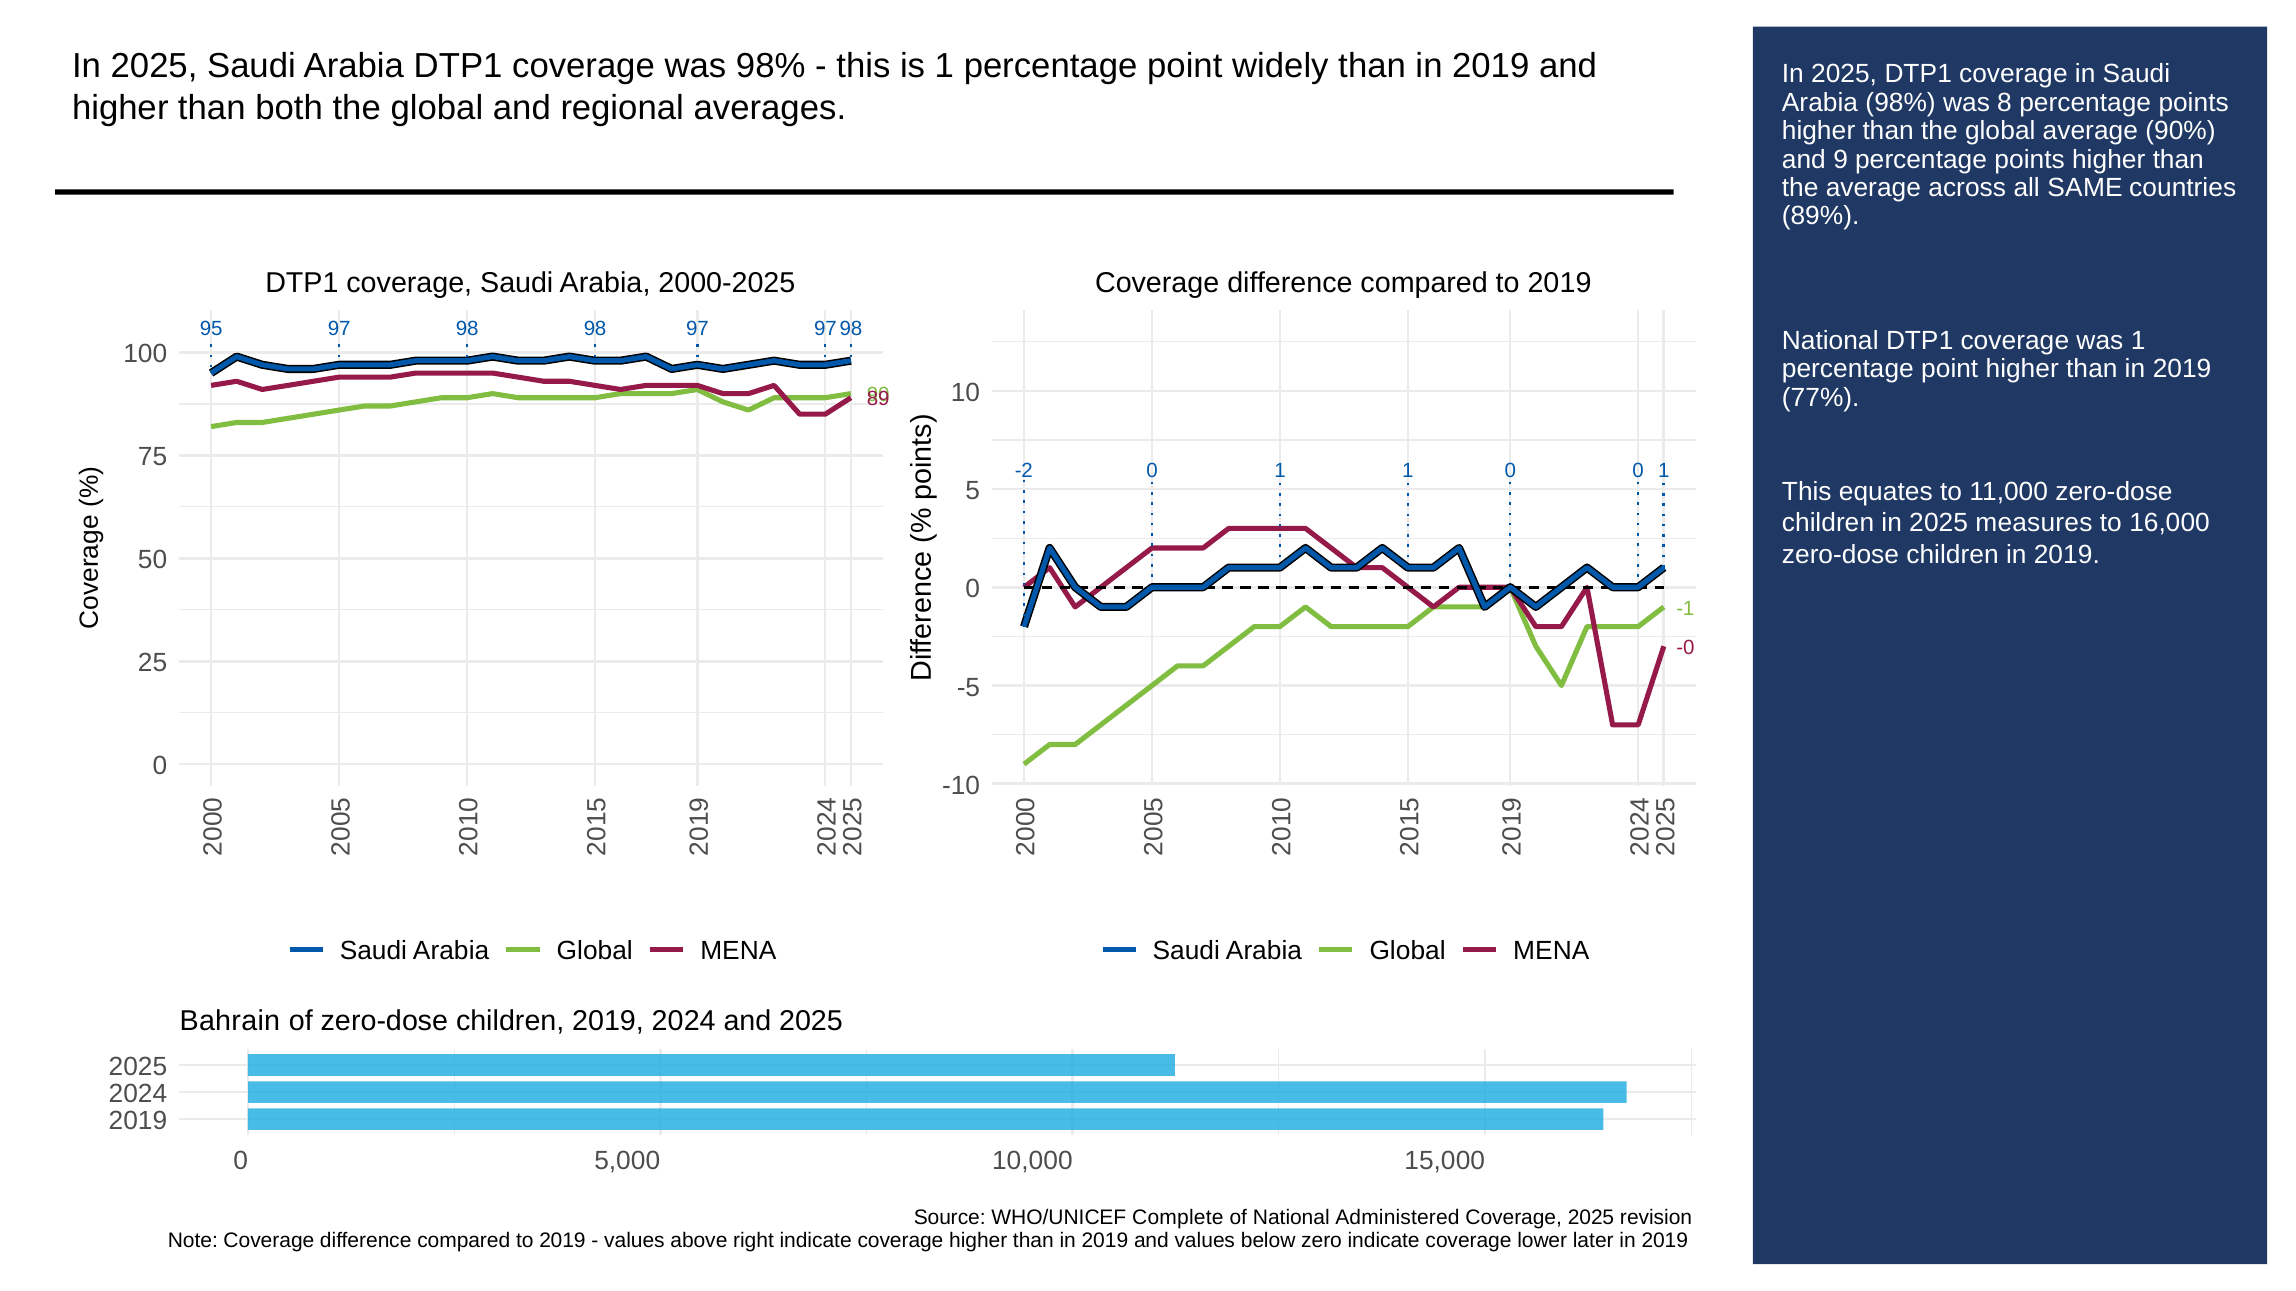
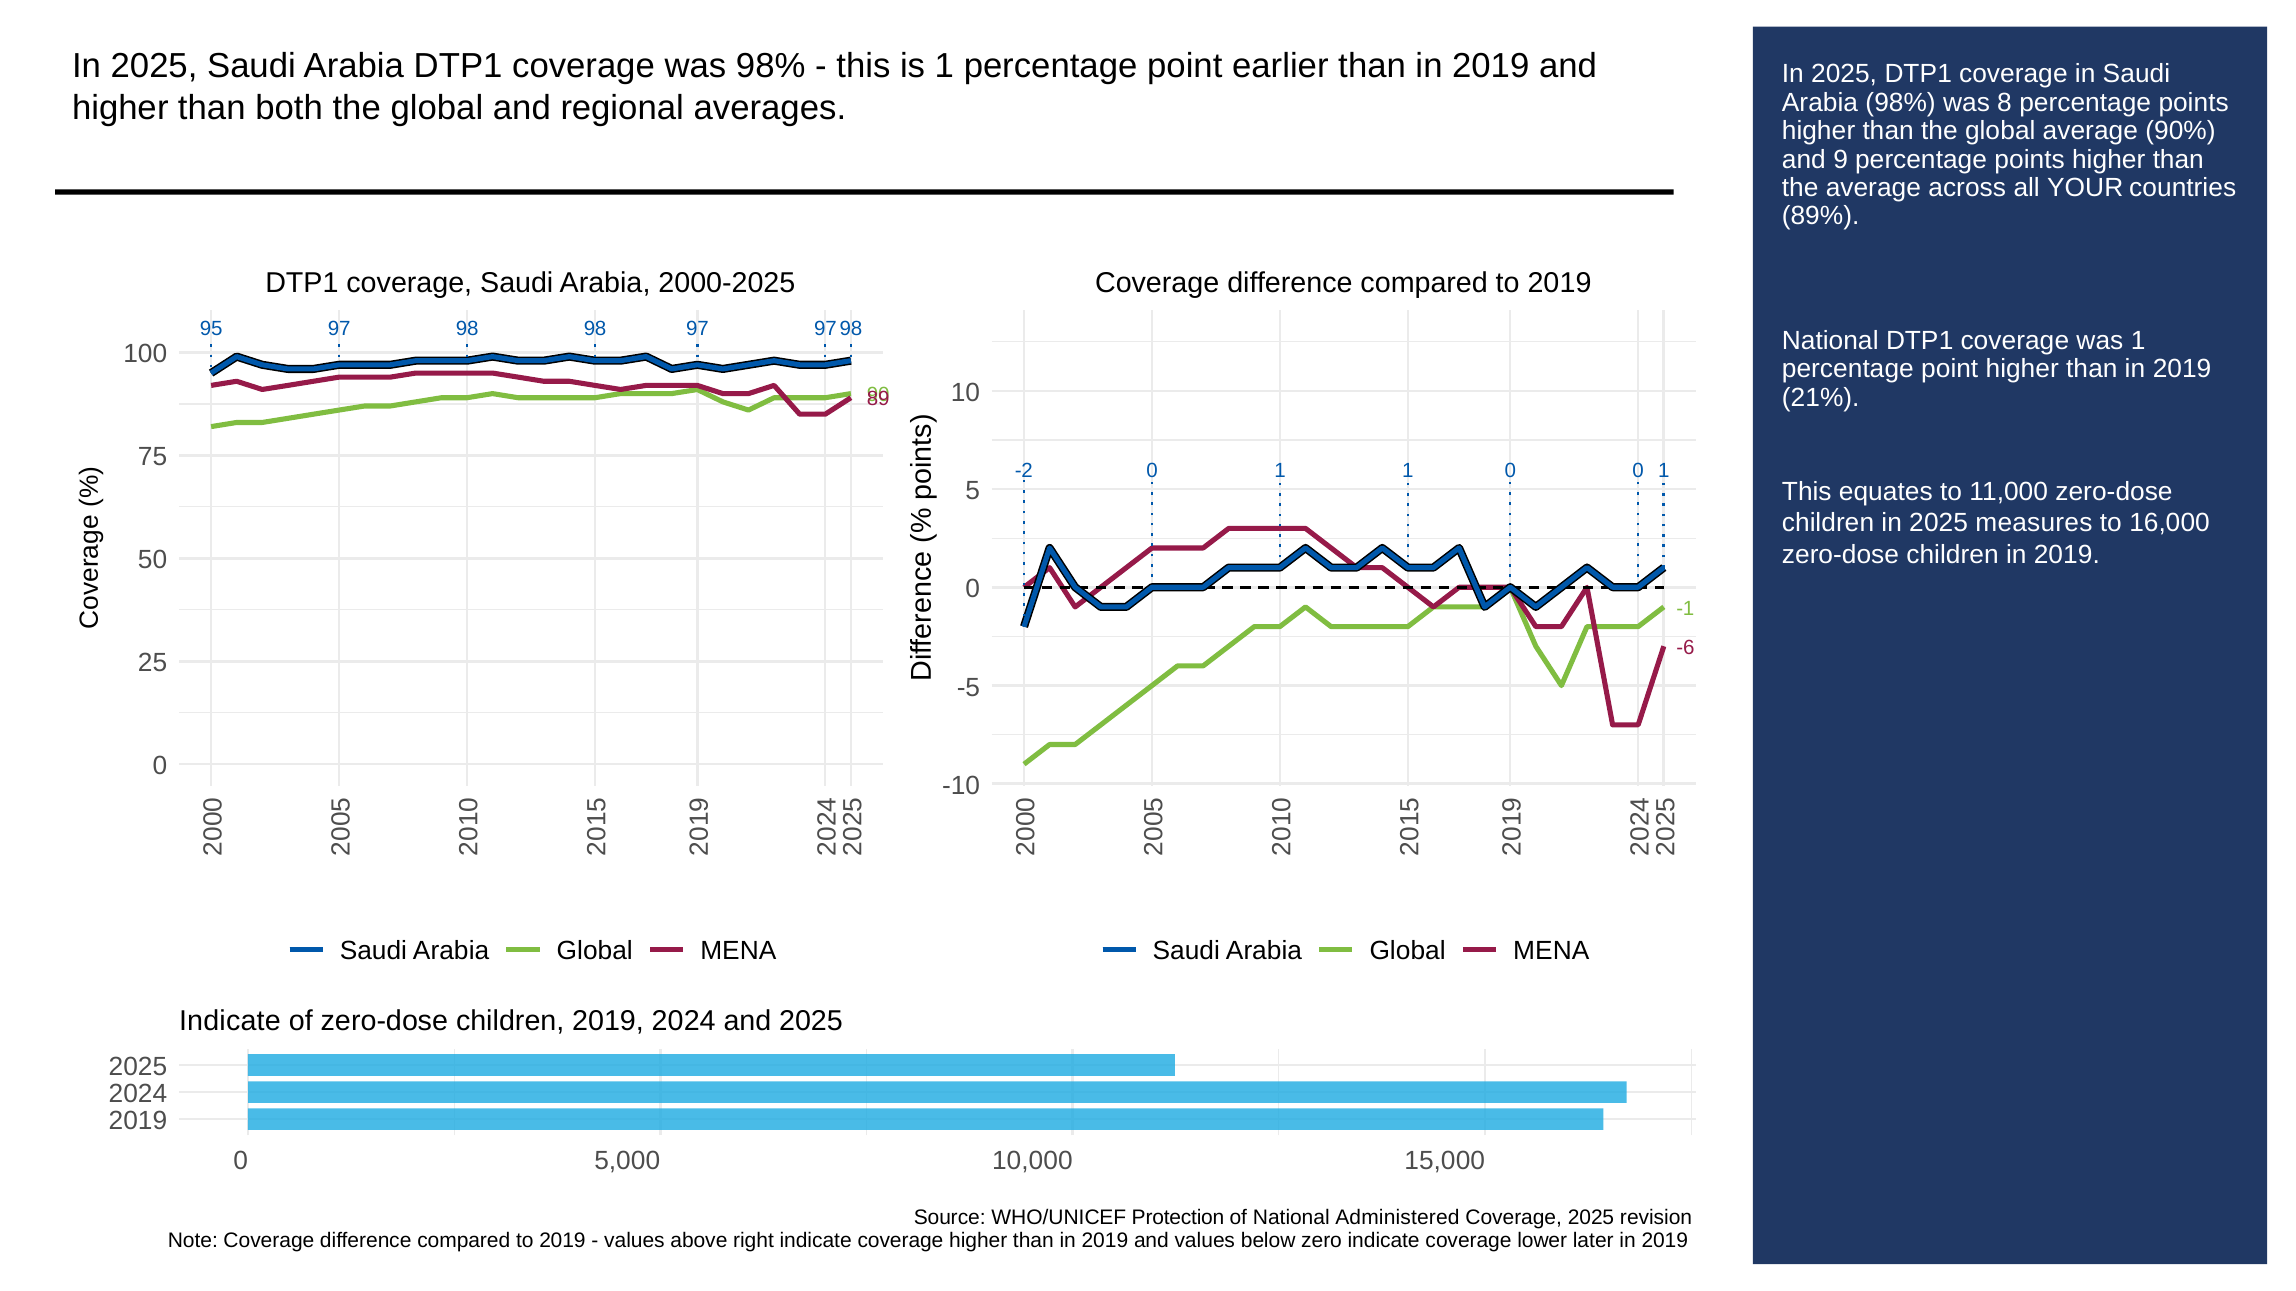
widely: widely -> earlier (1280, 66)
SAME: SAME -> YOUR (2085, 188)
77%: 77% -> 21% (1821, 398)
-0: -0 -> -6 (1685, 648)
Bahrain: Bahrain -> Indicate (230, 1022)
Complete: Complete -> Protection (1178, 1218)
